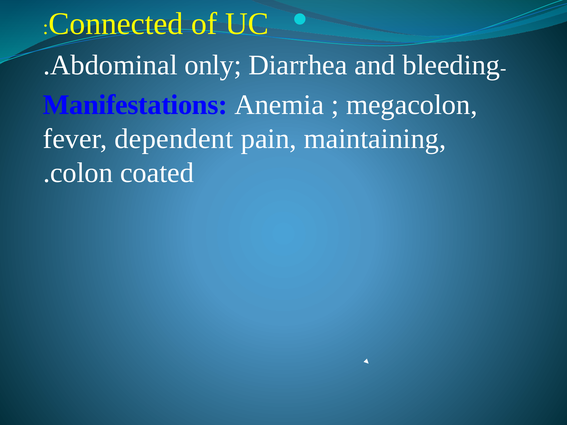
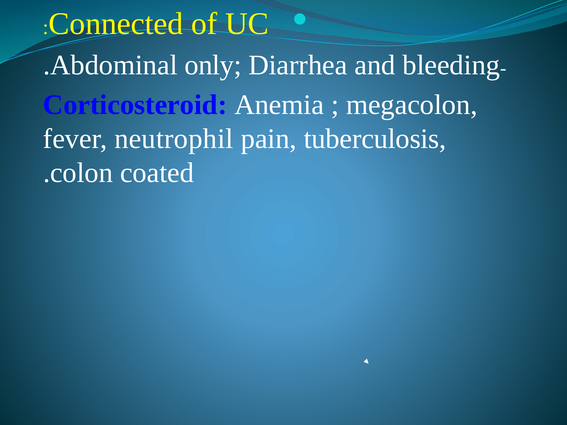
Manifestations: Manifestations -> Corticosteroid (135, 105)
dependent: dependent -> neutrophil (174, 139)
maintaining: maintaining -> tuberculosis (375, 139)
